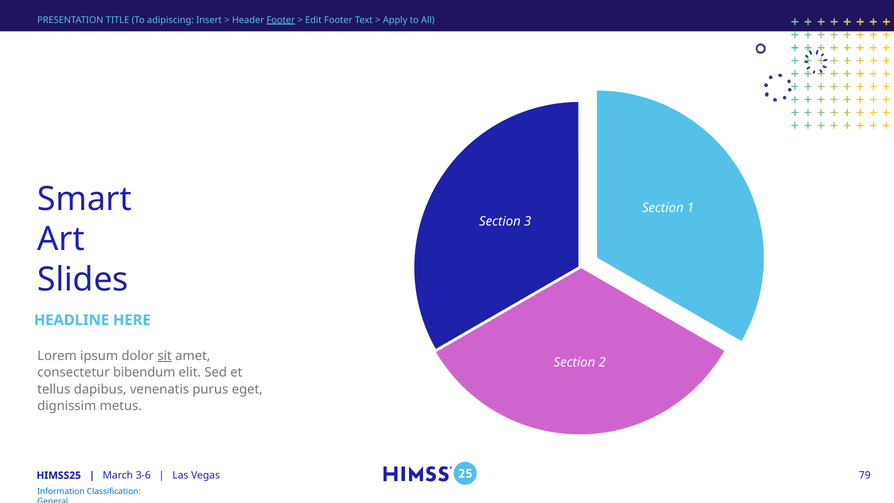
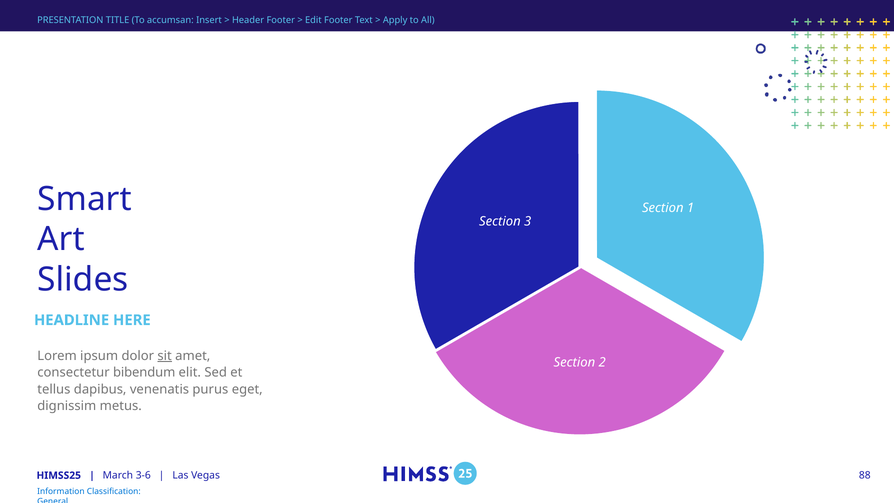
adipiscing: adipiscing -> accumsan (170, 20)
Footer underline: present -> none (281, 20)
79: 79 -> 88 (865, 475)
